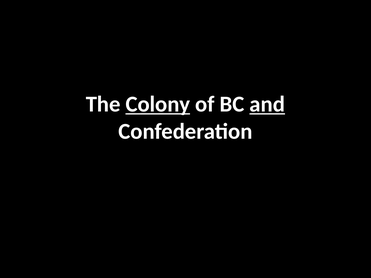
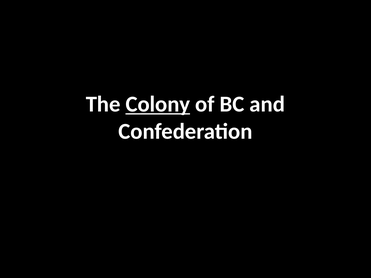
and underline: present -> none (267, 104)
